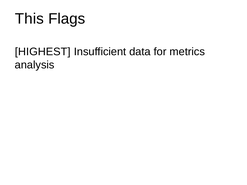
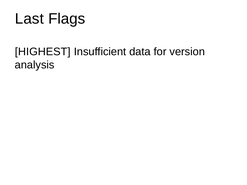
This: This -> Last (29, 19)
metrics: metrics -> version (187, 52)
